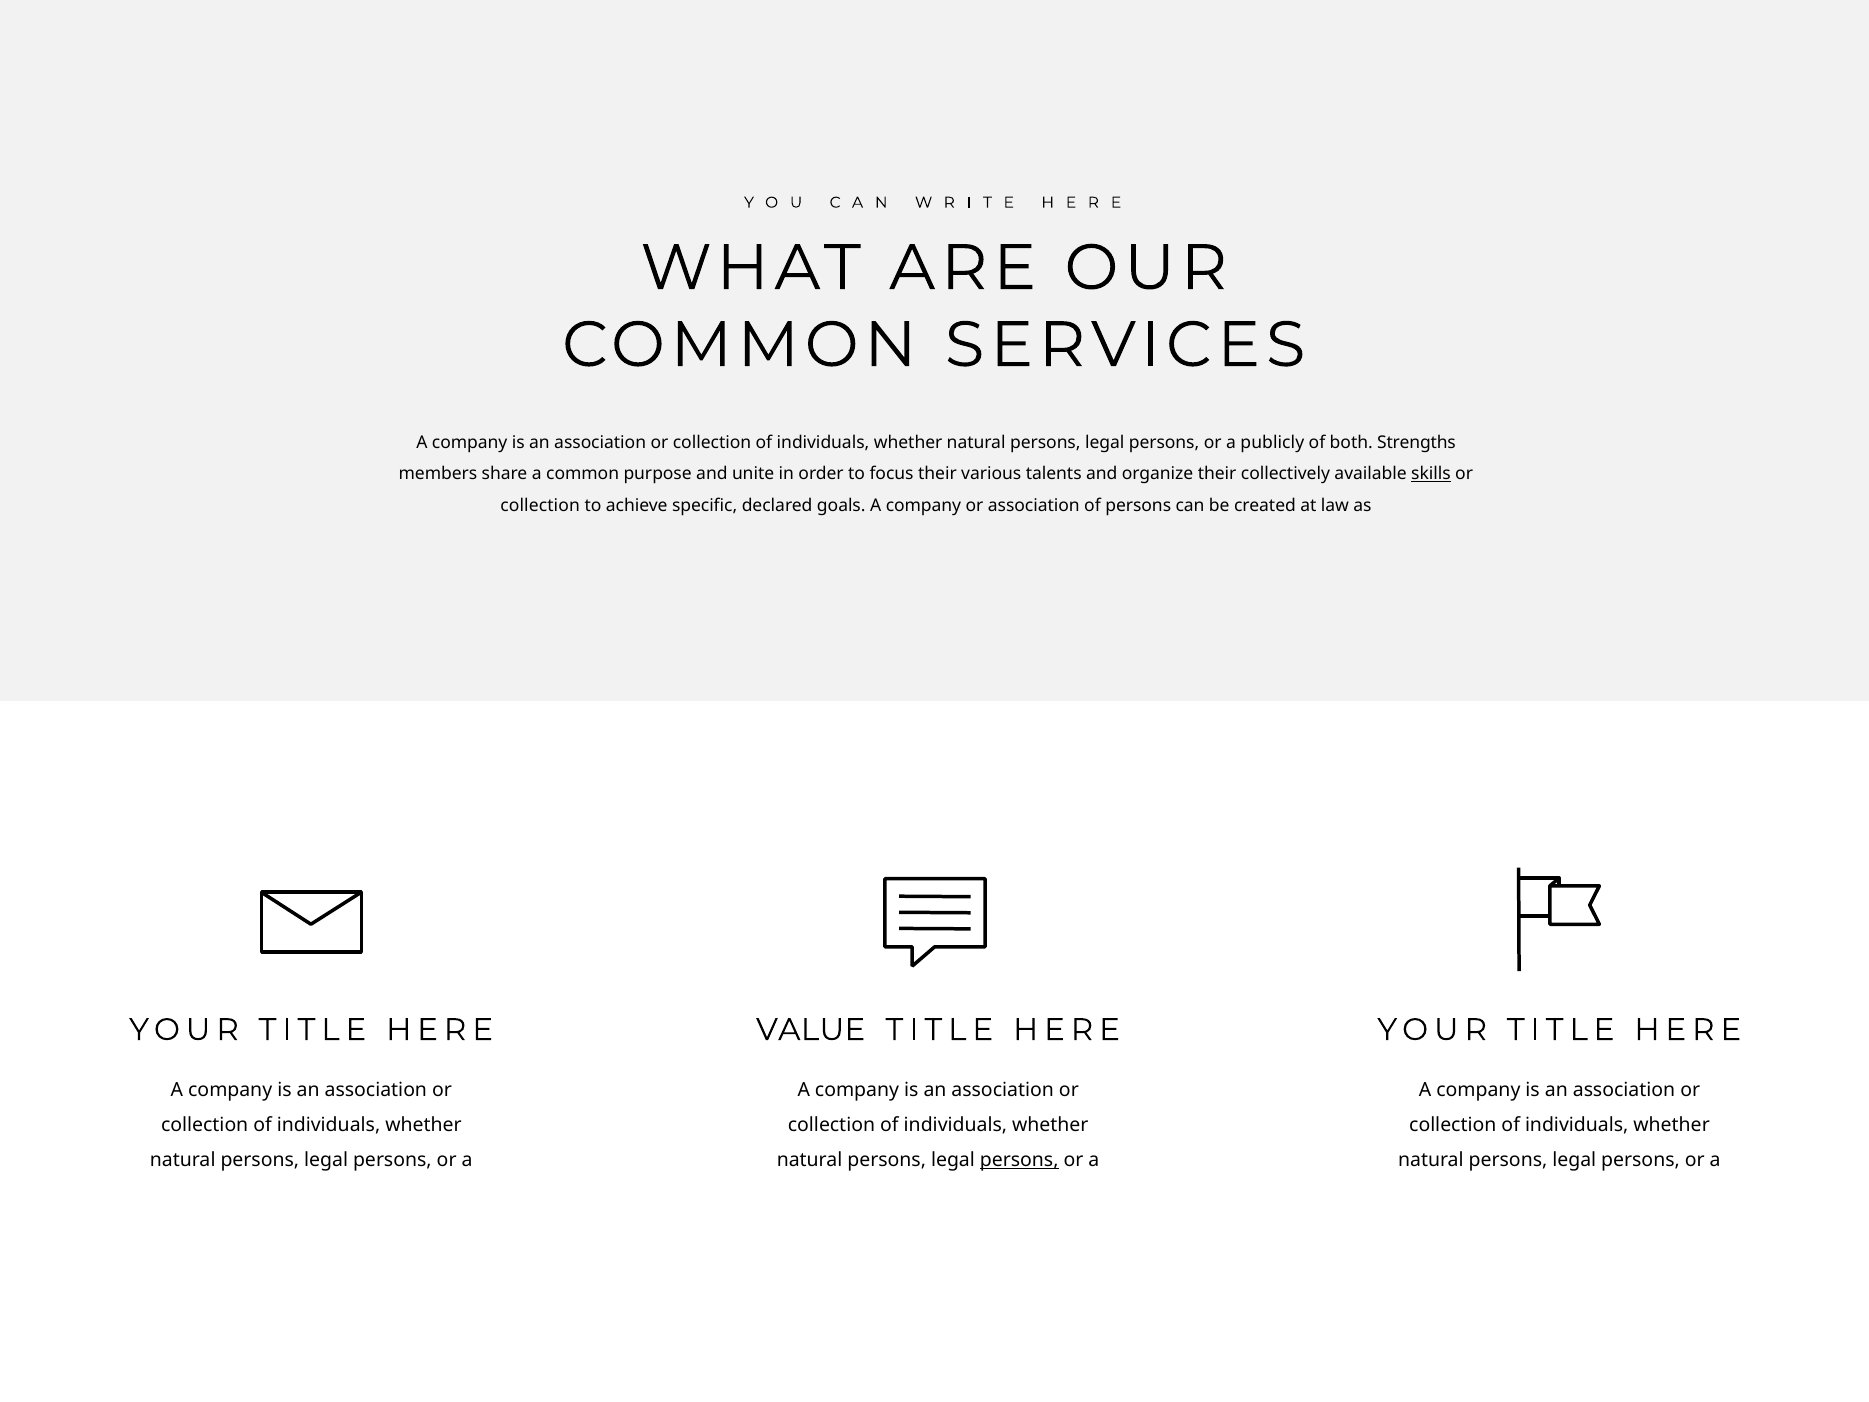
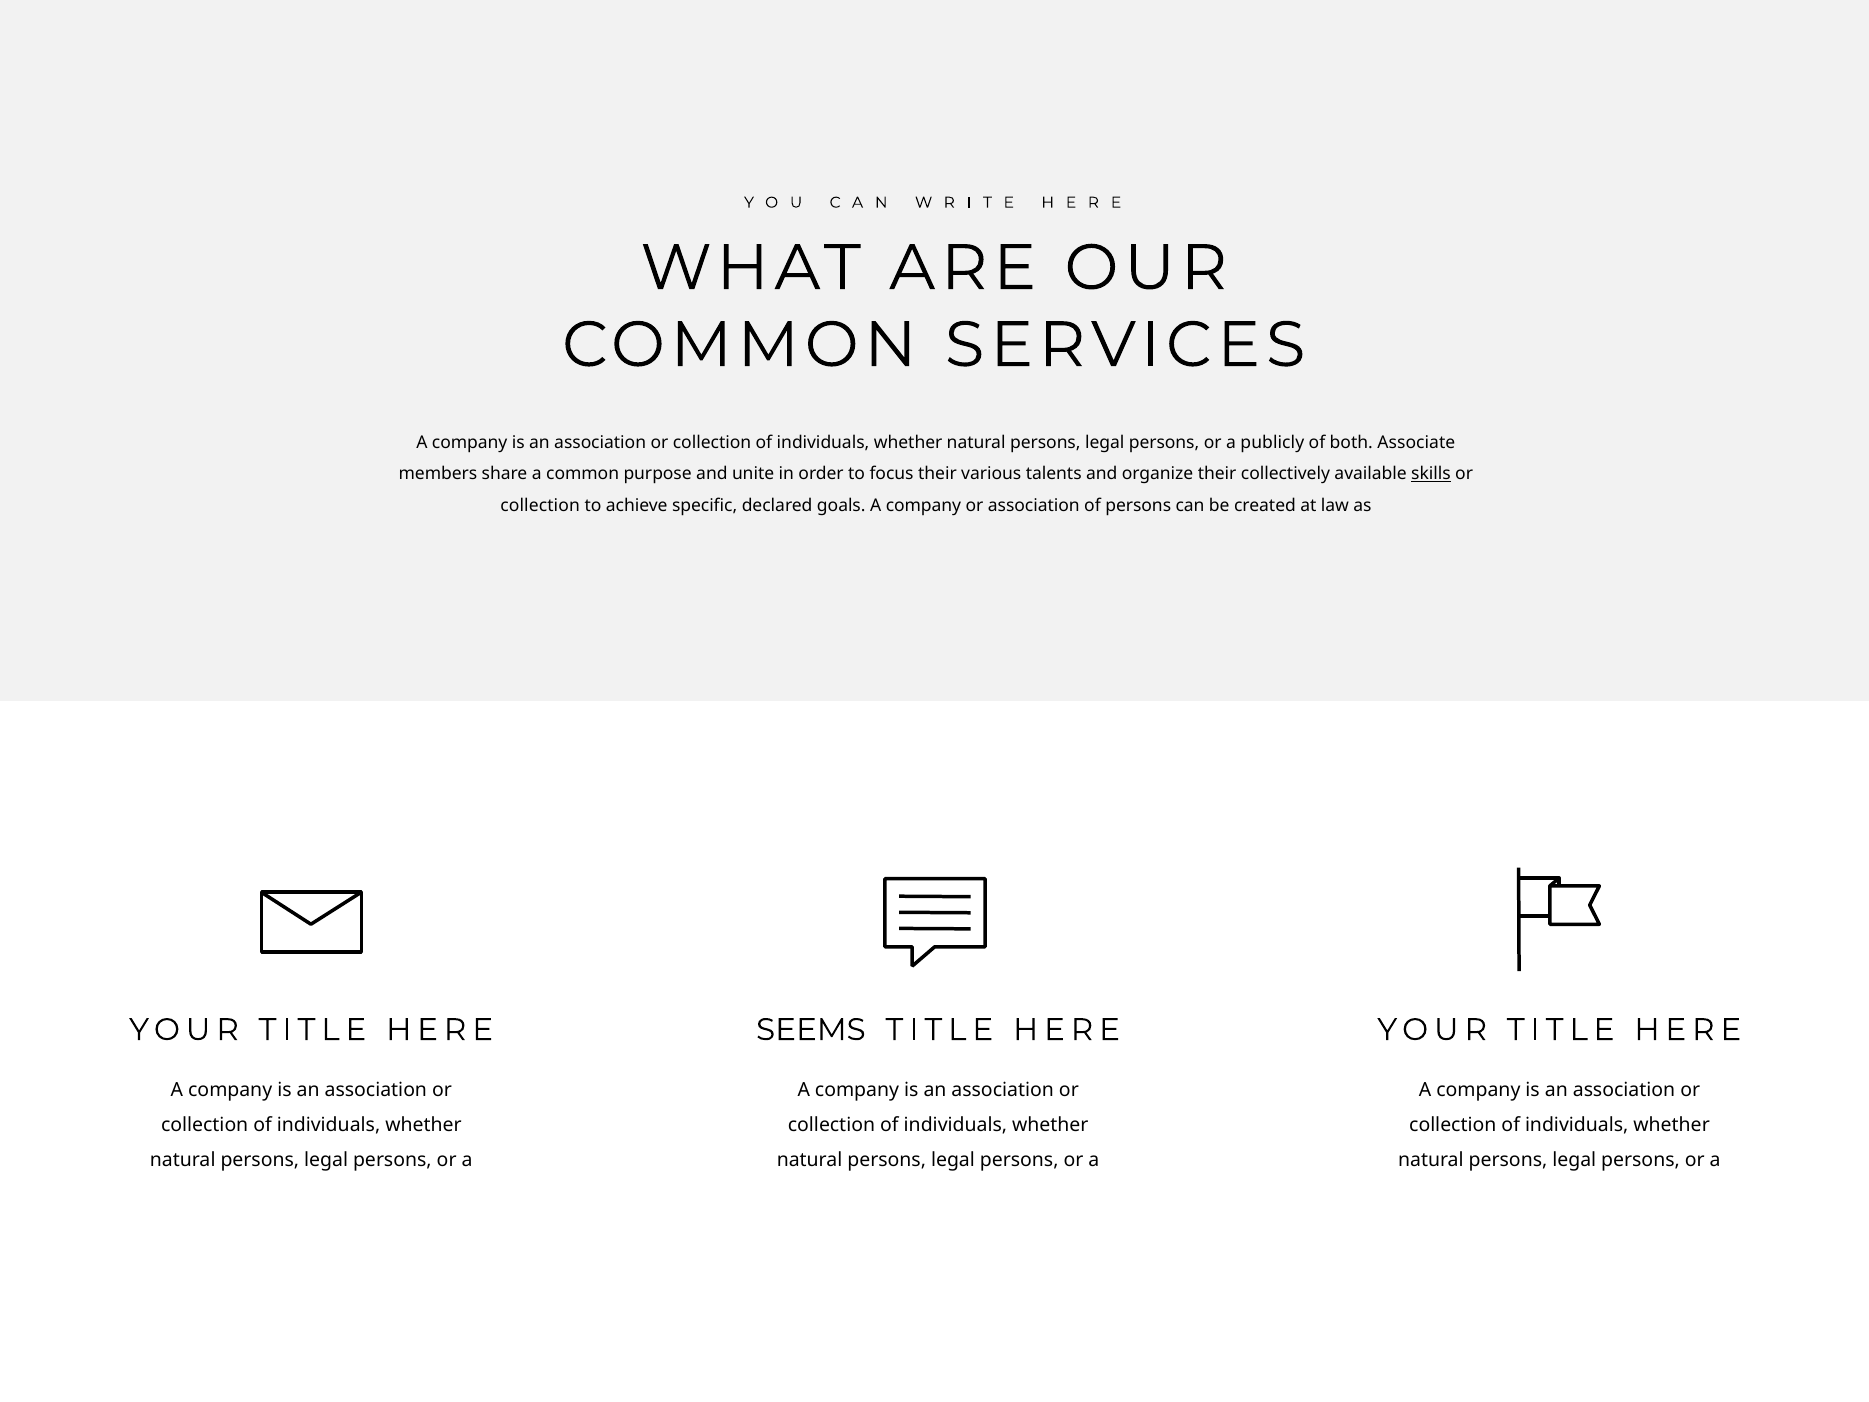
Strengths: Strengths -> Associate (1416, 442)
VALUE: VALUE -> SEEMS (811, 1030)
persons underline: present -> none (1019, 1160)
